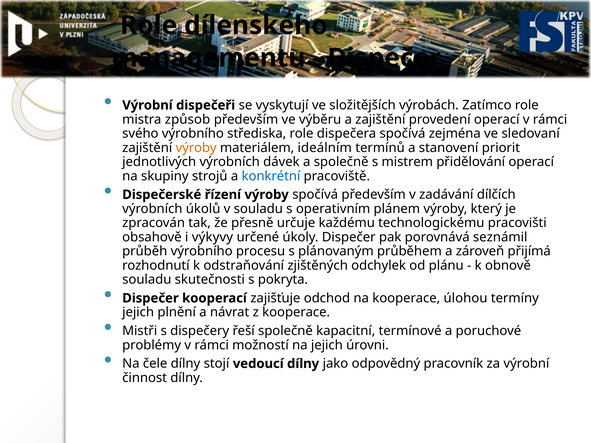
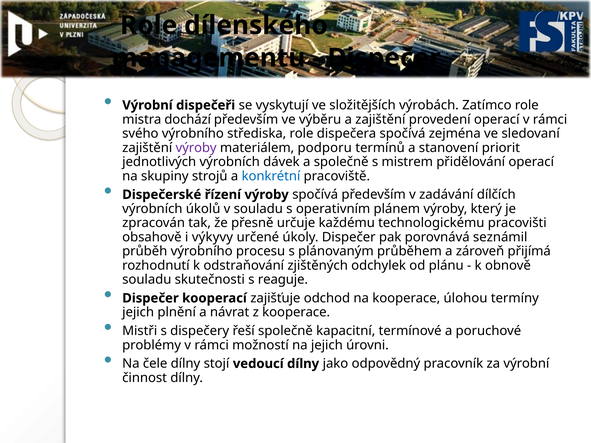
způsob: způsob -> dochází (188, 119)
výroby colour: orange -> purple (196, 148)
ideálním: ideálním -> podporu (325, 148)
pokryta: pokryta -> reaguje (283, 280)
